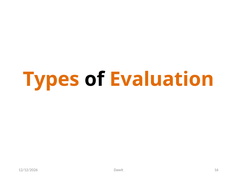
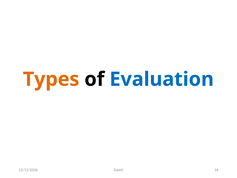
Evaluation colour: orange -> blue (162, 79)
